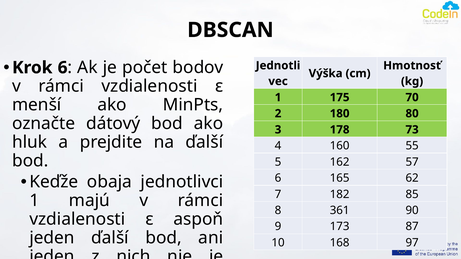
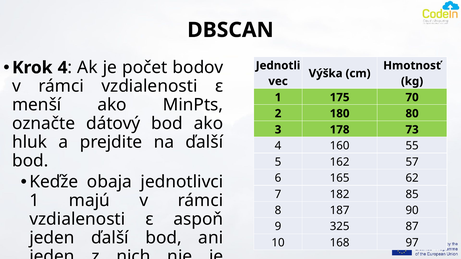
Krok 6: 6 -> 4 (63, 68)
361: 361 -> 187 (340, 211)
173: 173 -> 325 (340, 227)
